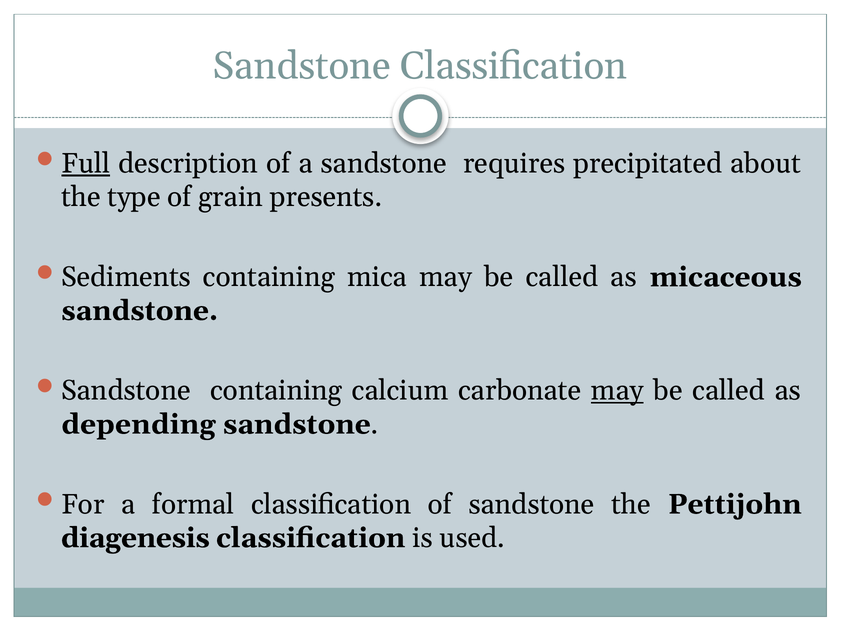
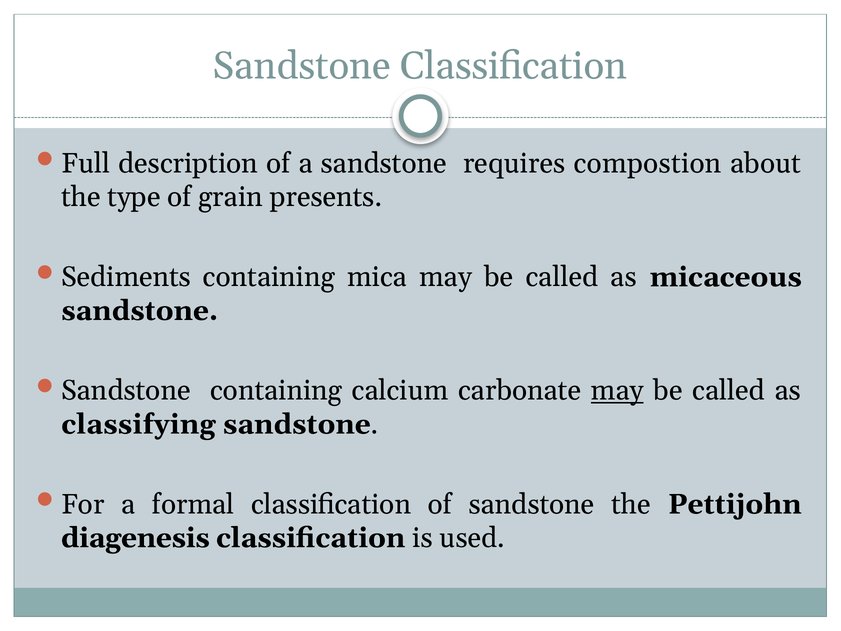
Full underline: present -> none (86, 163)
precipitated: precipitated -> compostion (648, 163)
depending: depending -> classifying (138, 424)
